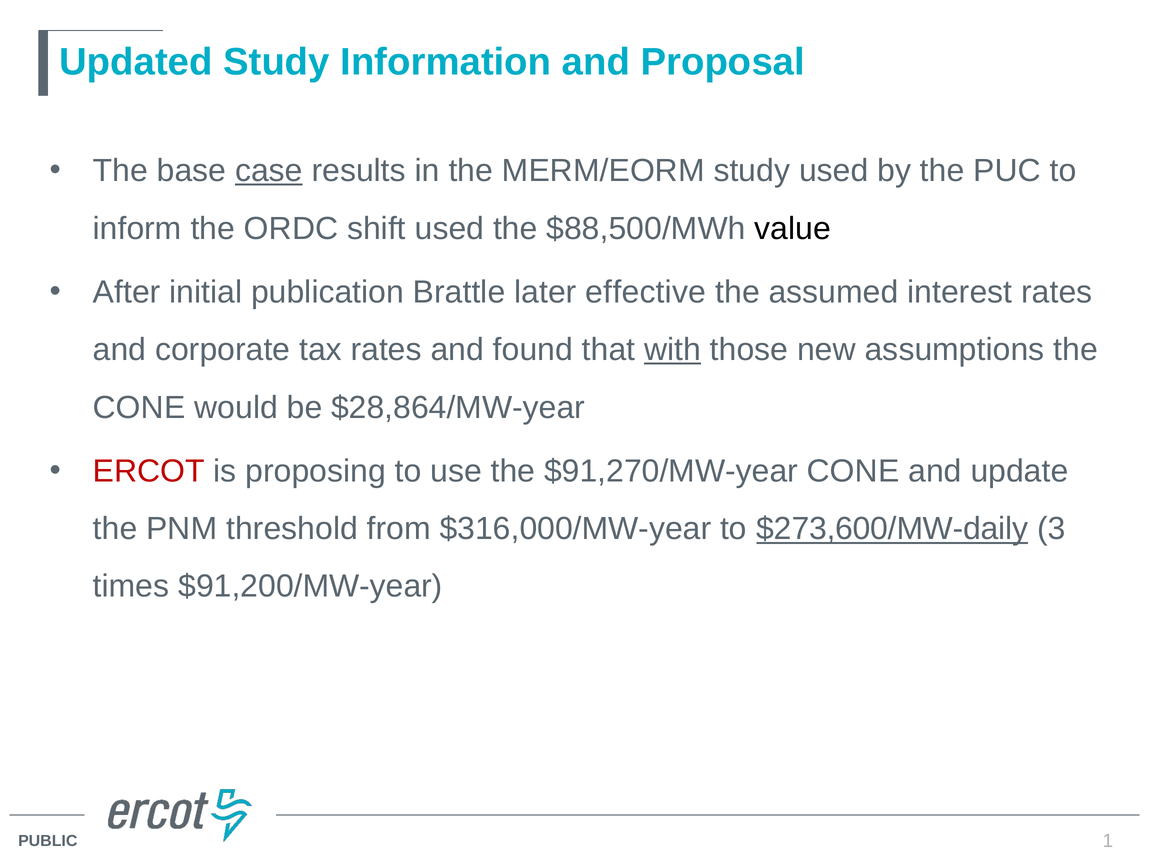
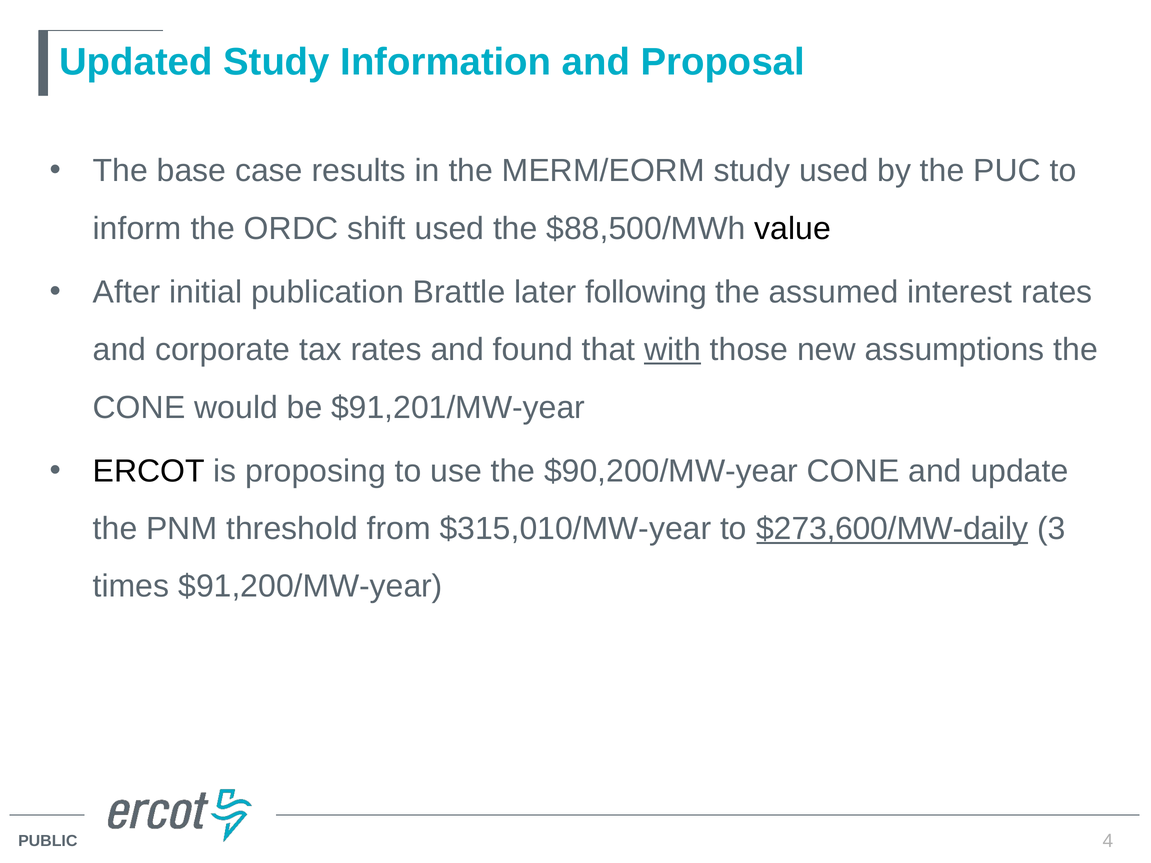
case underline: present -> none (269, 171)
effective: effective -> following (646, 292)
$28,864/MW-year: $28,864/MW-year -> $91,201/MW-year (458, 408)
ERCOT colour: red -> black (149, 472)
$91,270/MW-year: $91,270/MW-year -> $90,200/MW-year (671, 472)
$316,000/MW-year: $316,000/MW-year -> $315,010/MW-year (575, 529)
1: 1 -> 4 (1108, 841)
